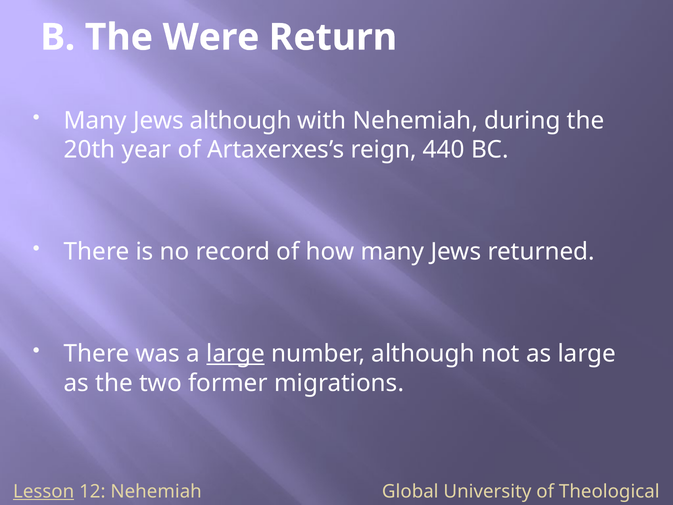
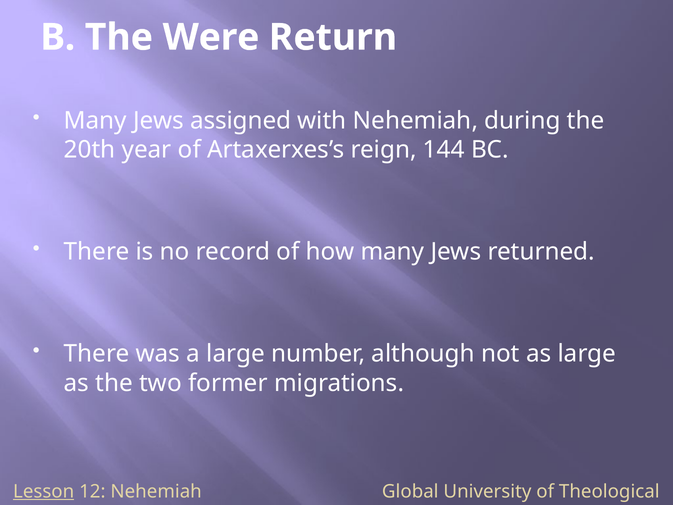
Jews although: although -> assigned (241, 121)
440: 440 -> 144 (444, 150)
large underline: present -> none (236, 354)
